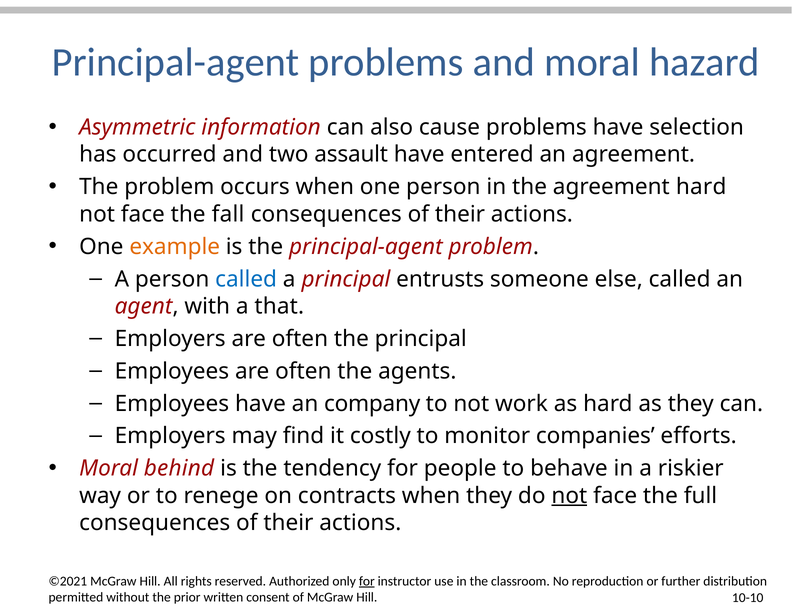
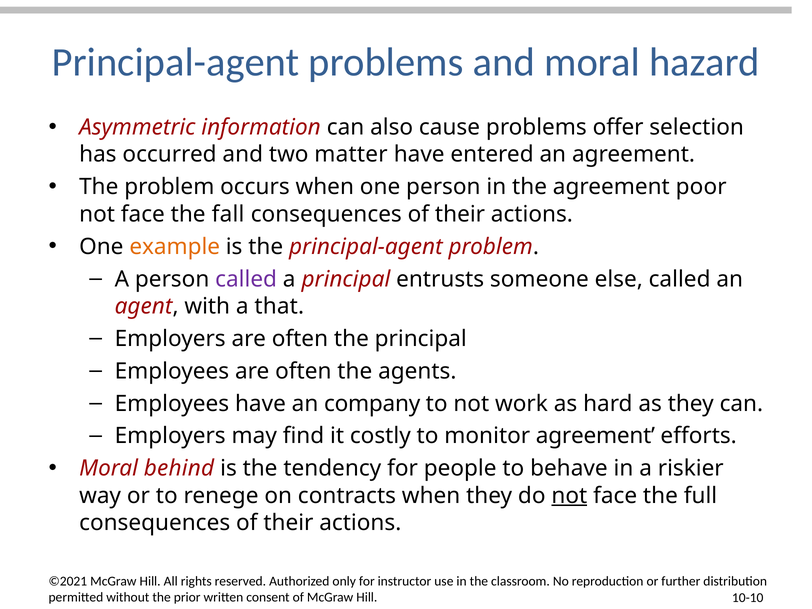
problems have: have -> offer (618, 127)
assault: assault -> matter (351, 155)
agreement hard: hard -> poor (701, 187)
called colour: blue -> purple (246, 279)
monitor companies: companies -> agreement (595, 436)
for underline: present -> none (367, 581)
